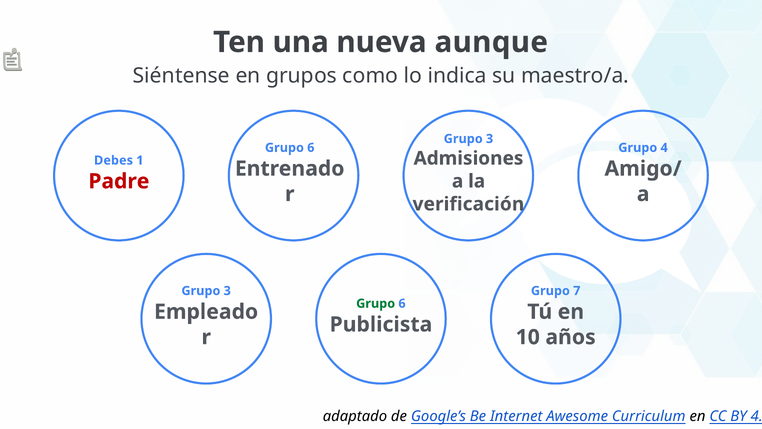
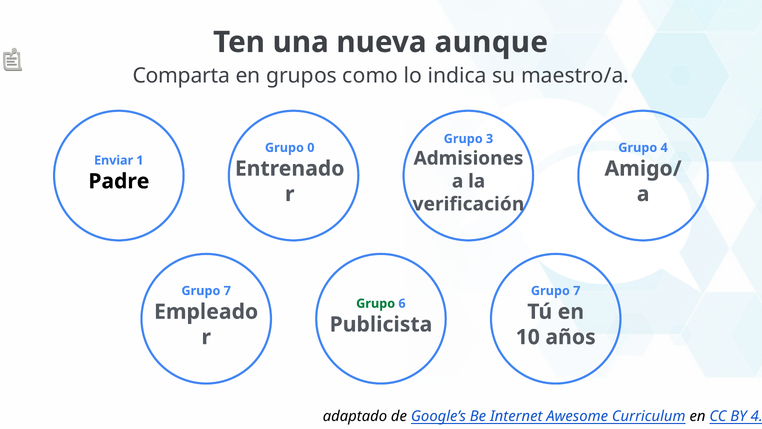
Siéntense: Siéntense -> Comparta (181, 76)
6: 6 -> 0 (311, 148)
Debes: Debes -> Enviar (114, 160)
Padre colour: red -> black (119, 181)
3: 3 -> 7 (227, 291)
